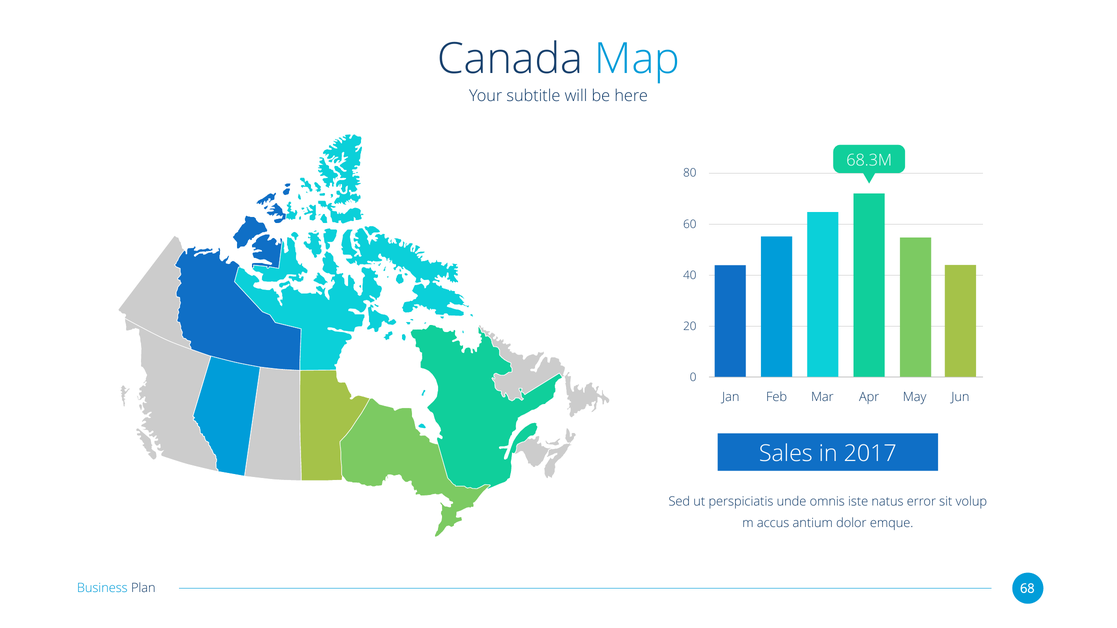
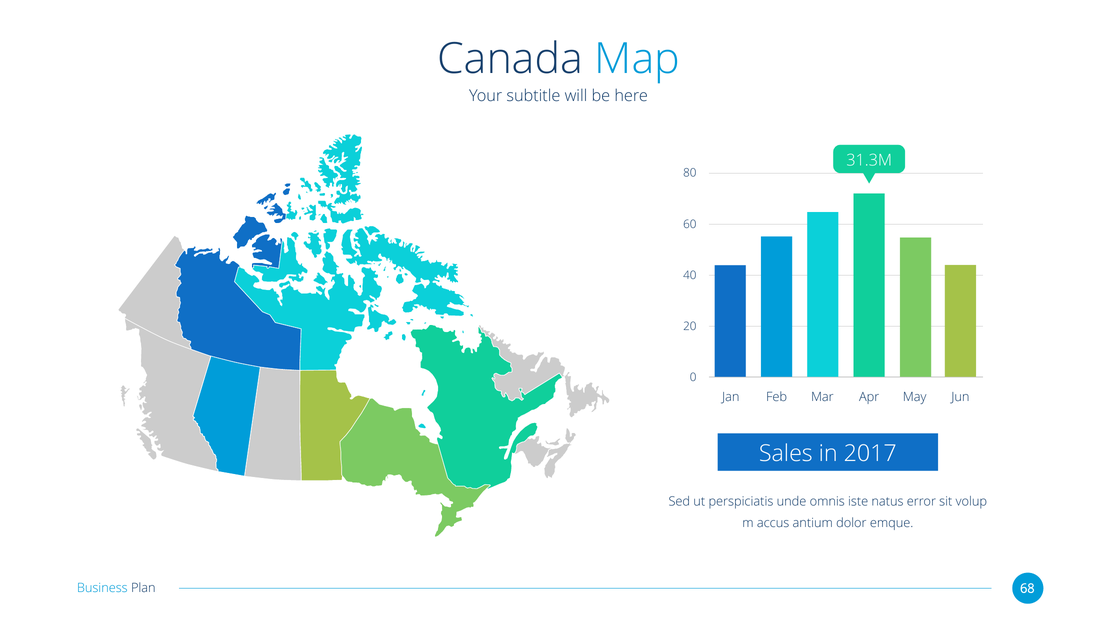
68.3M: 68.3M -> 31.3M (869, 160)
